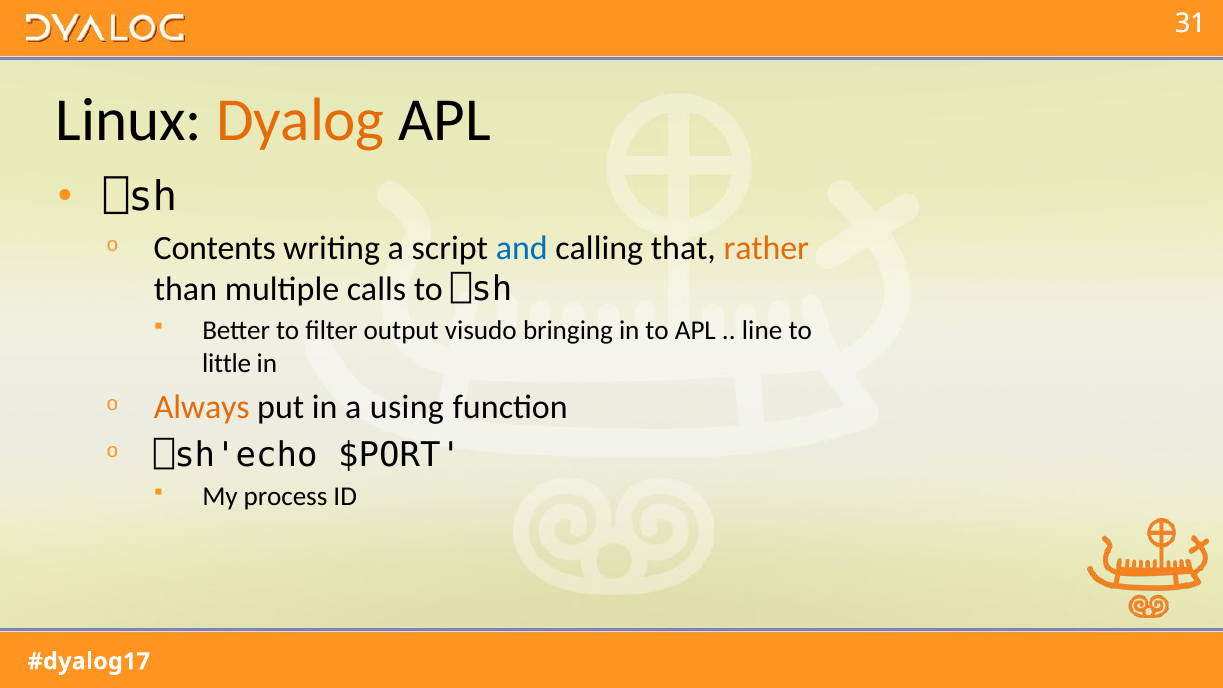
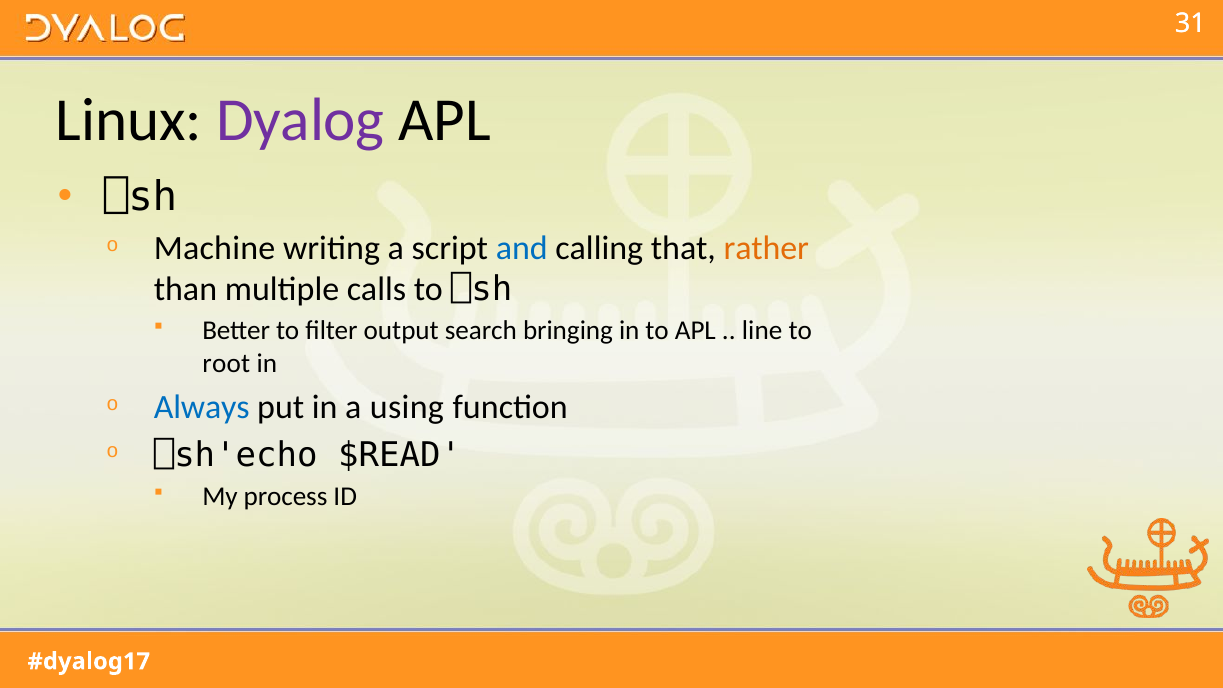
Dyalog colour: orange -> purple (300, 121)
Contents: Contents -> Machine (215, 248)
visudo: visudo -> search (481, 331)
little: little -> root (226, 363)
Always colour: orange -> blue (202, 407)
$PORT: $PORT -> $READ (400, 455)
